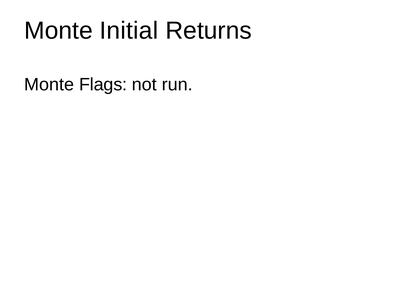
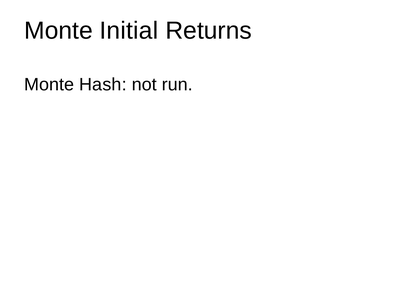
Flags: Flags -> Hash (103, 85)
